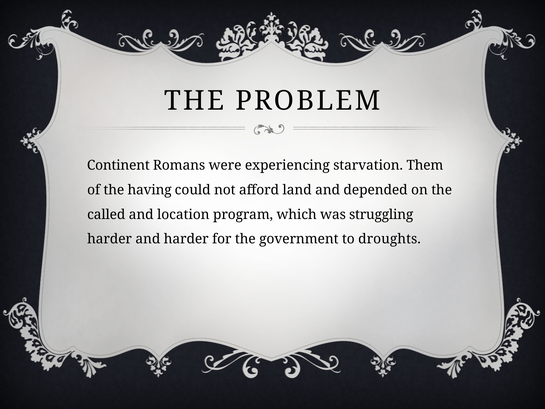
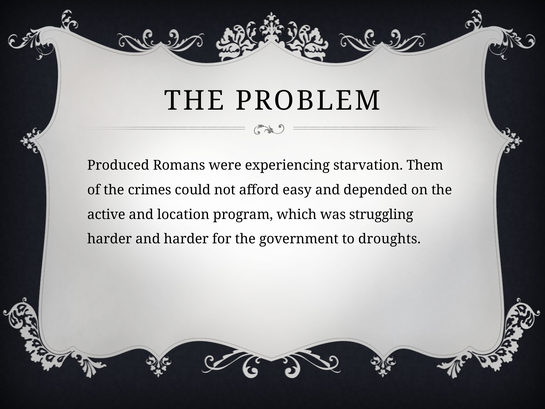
Continent: Continent -> Produced (118, 165)
having: having -> crimes (150, 190)
land: land -> easy (297, 190)
called: called -> active (106, 214)
